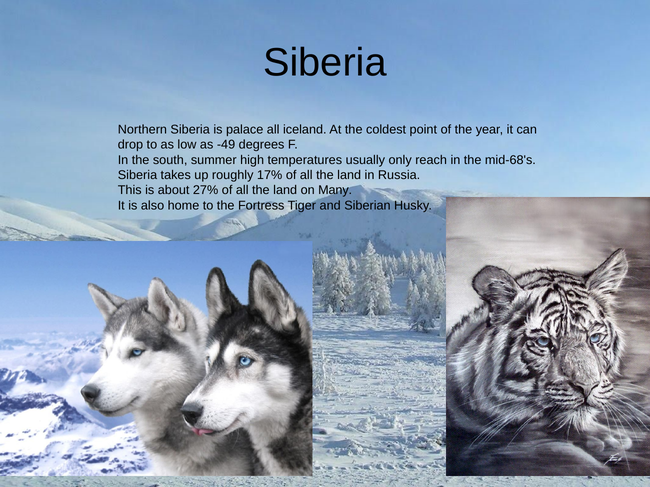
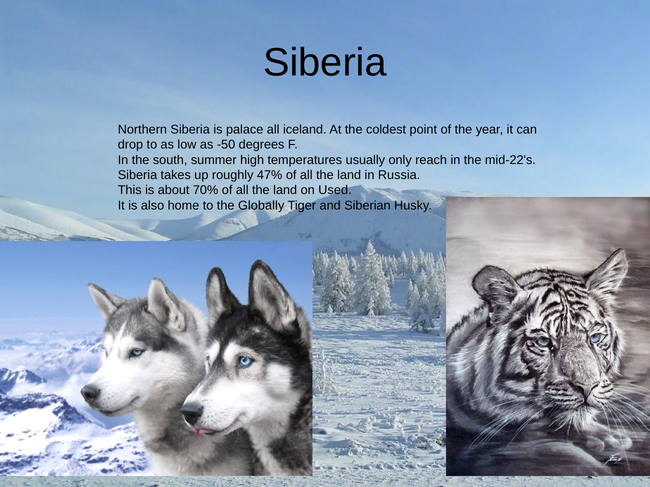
-49: -49 -> -50 (226, 145)
mid-68's: mid-68's -> mid-22's (510, 160)
17%: 17% -> 47% (270, 175)
27%: 27% -> 70% (206, 190)
Many: Many -> Used (335, 190)
Fortress: Fortress -> Globally (261, 206)
